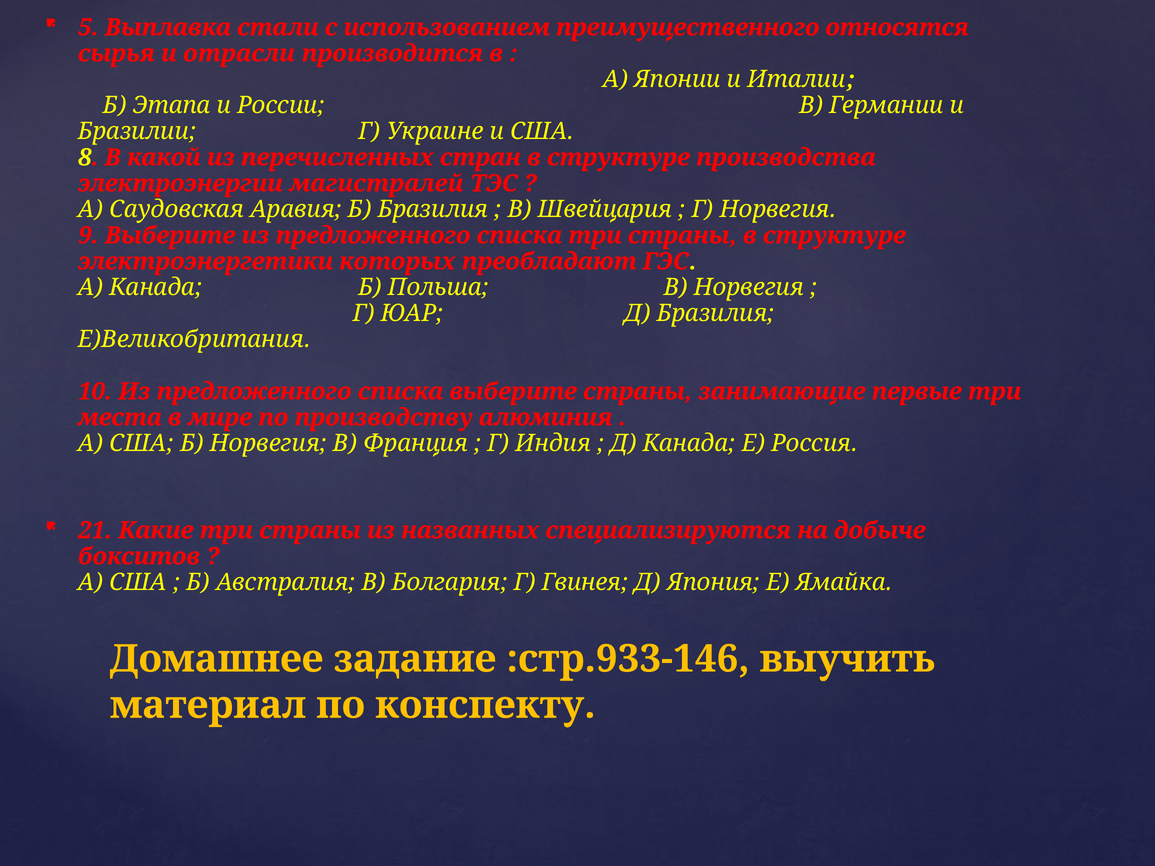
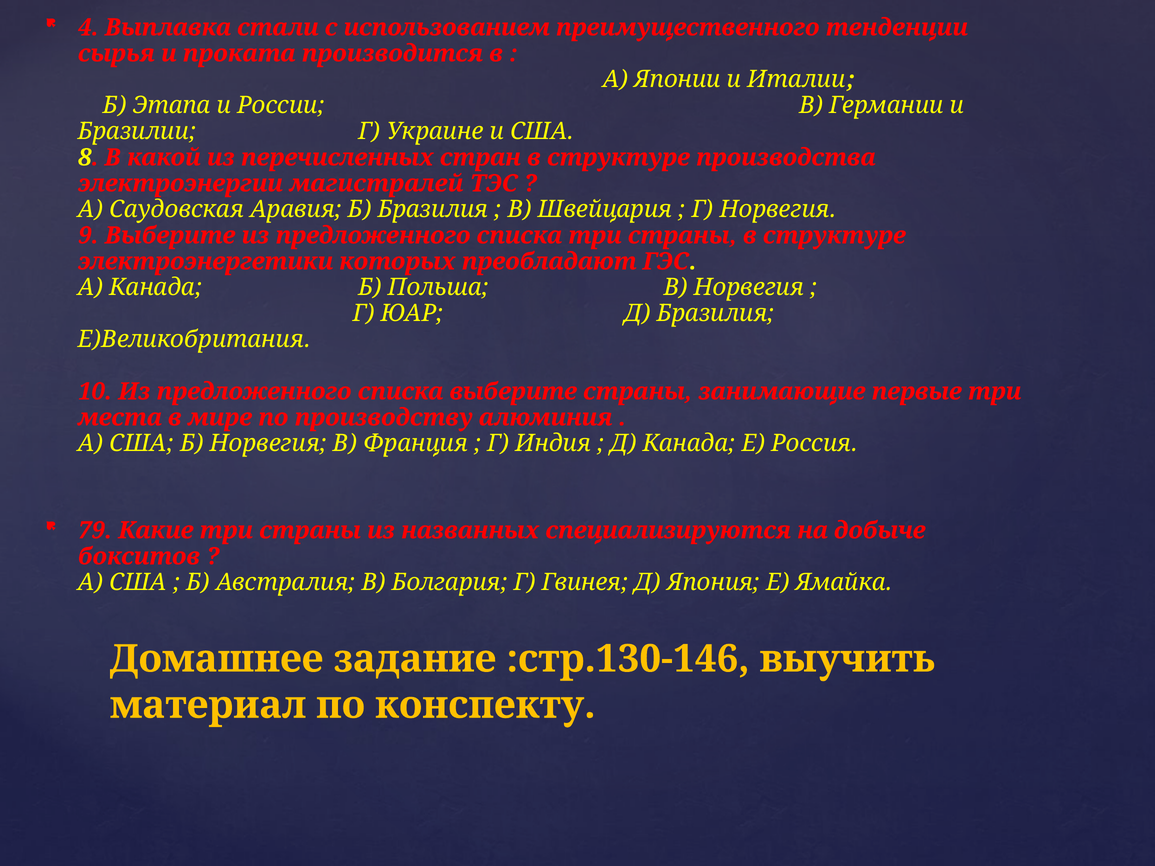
5: 5 -> 4 (88, 27)
относятся: относятся -> тенденции (897, 27)
отрасли: отрасли -> проката (239, 53)
21: 21 -> 79 (95, 531)
:стр.933-146: :стр.933-146 -> :стр.130-146 (628, 659)
